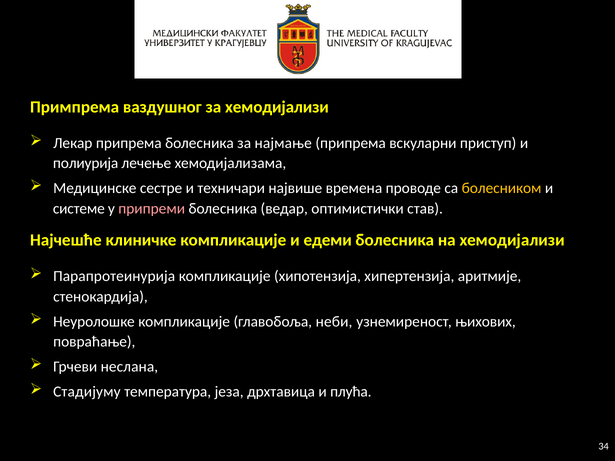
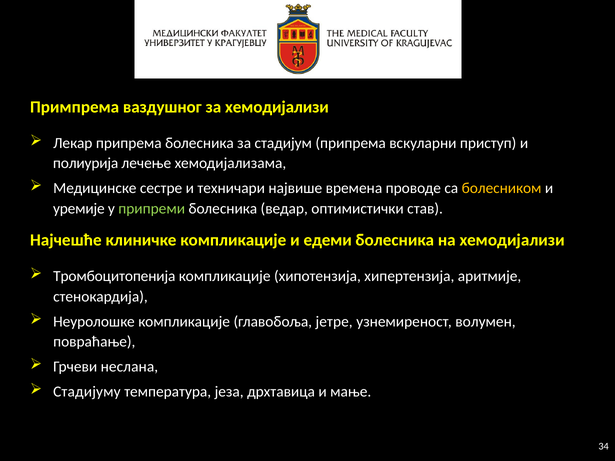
најмање: најмање -> стадијум (283, 143)
системе: системе -> уремије (79, 209)
припреми colour: pink -> light green (152, 209)
Парапротеинурија: Парапротеинурија -> Тромбоцитопенија (114, 277)
неби: неби -> јетре (334, 322)
њихових: њихових -> волумен (485, 322)
плућа: плућа -> мање (351, 392)
